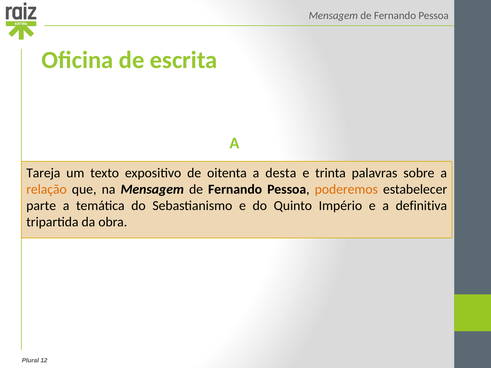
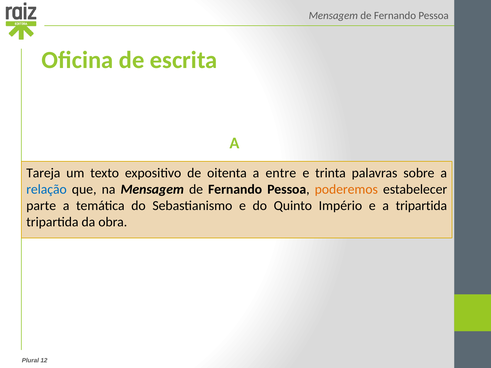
desta: desta -> entre (281, 173)
relação colour: orange -> blue (46, 189)
a definitiva: definitiva -> tripartida (421, 206)
